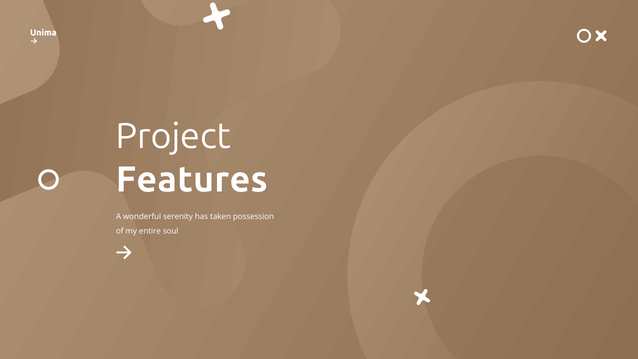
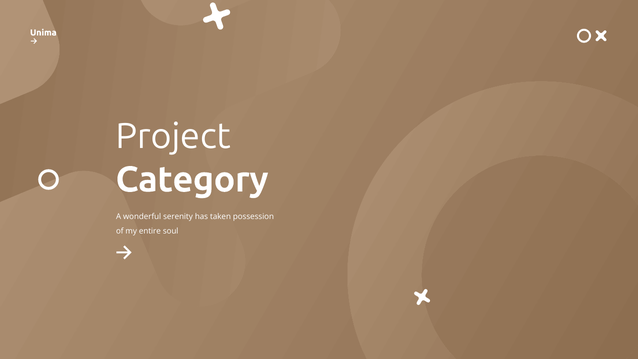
Features: Features -> Category (192, 180)
